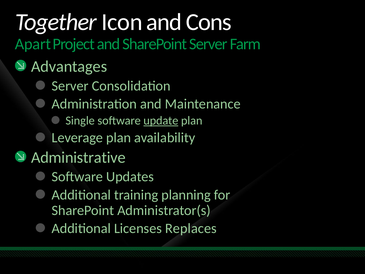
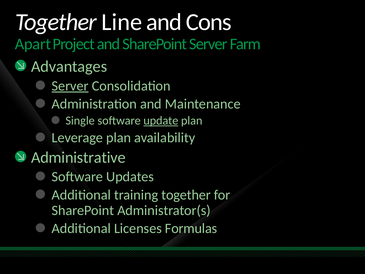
Icon: Icon -> Line (122, 22)
Server underline: none -> present (70, 86)
training planning: planning -> together (186, 195)
Replaces: Replaces -> Formulas (191, 228)
